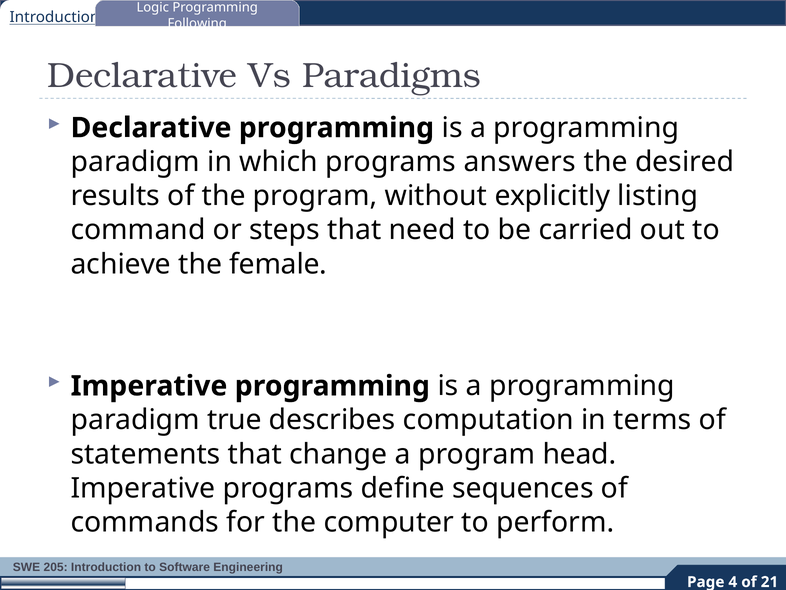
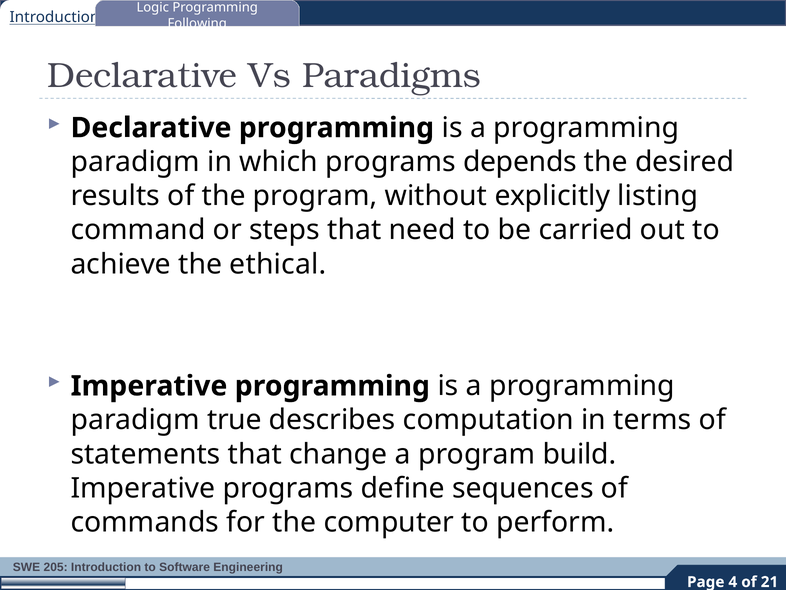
answers: answers -> depends (520, 162)
female: female -> ethical (278, 264)
head: head -> build (579, 454)
